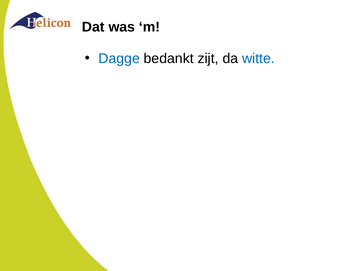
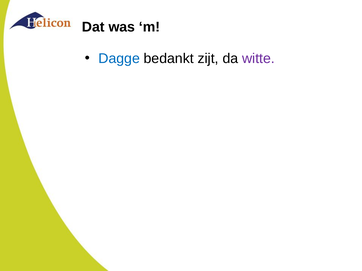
witte colour: blue -> purple (258, 59)
